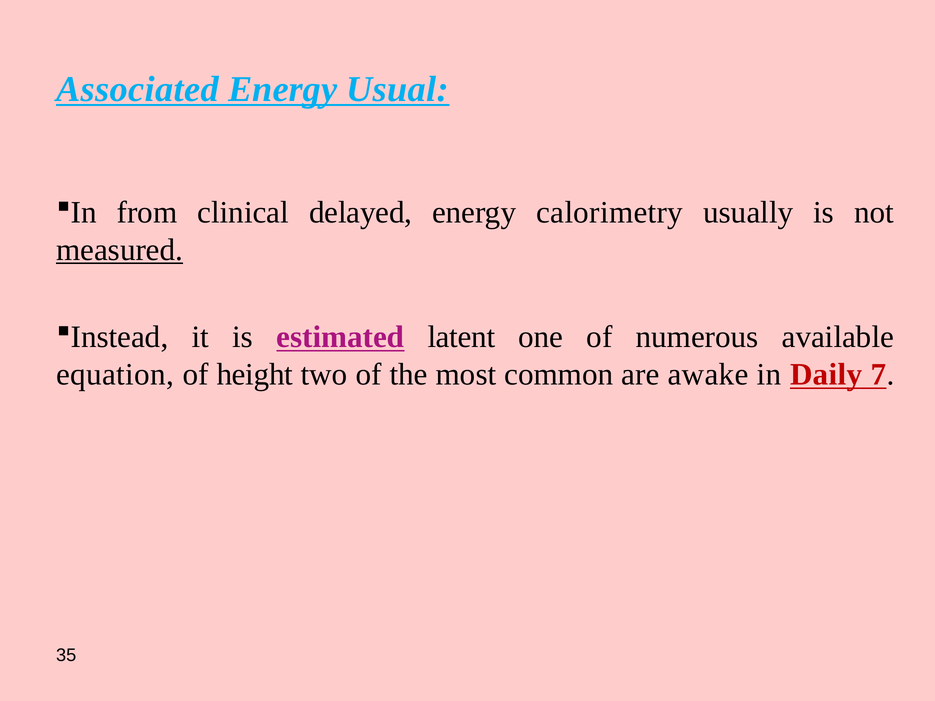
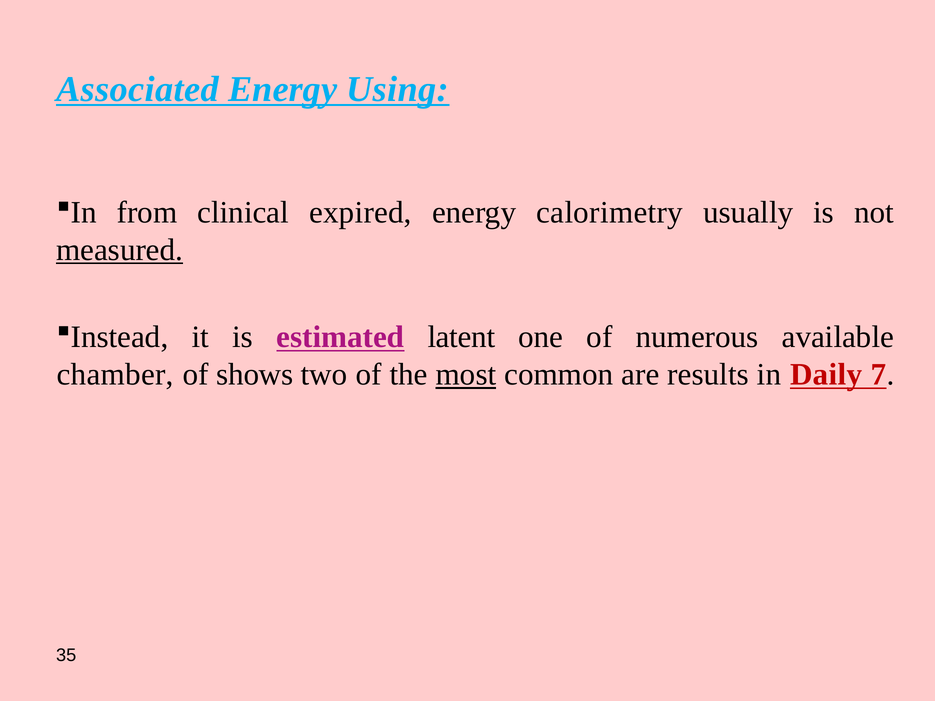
Usual: Usual -> Using (397, 89)
delayed: delayed -> expired (360, 213)
equation: equation -> chamber (115, 375)
height: height -> shows (255, 375)
most underline: none -> present (466, 375)
awake: awake -> results (708, 375)
